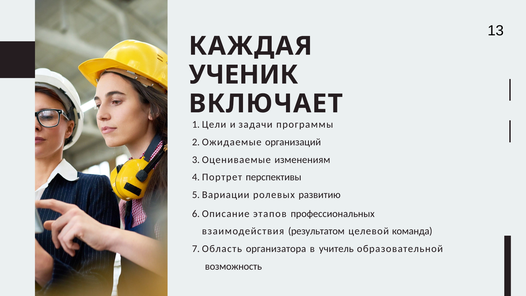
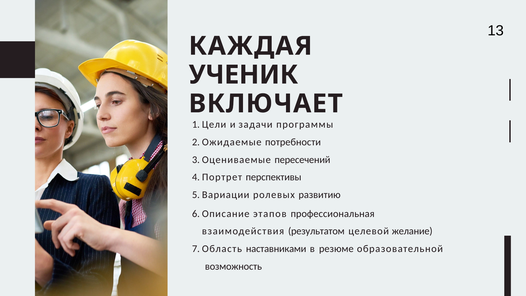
организаций: организаций -> потребности (293, 142)
изменениям: изменениям -> пересечений (302, 160)
профессиональных: профессиональных -> профессиональная (333, 214)
команда: команда -> желание (412, 231)
организатора: организатора -> наставниками (276, 249)
учитель: учитель -> резюме (336, 249)
